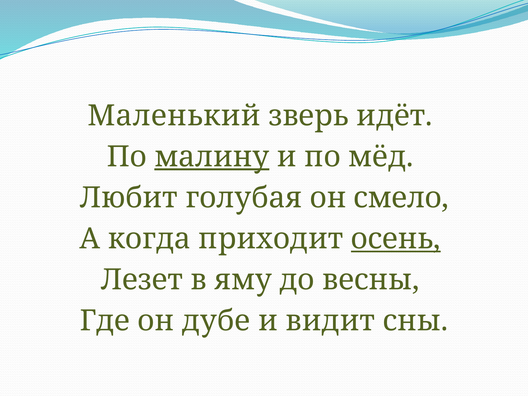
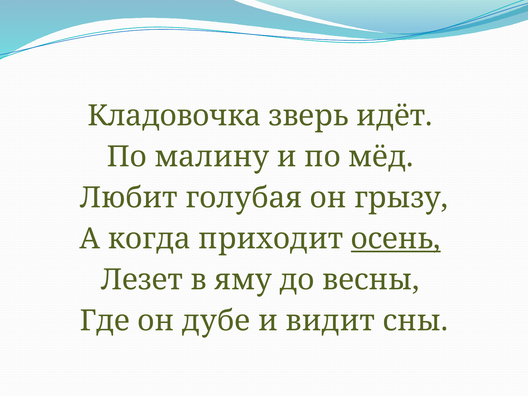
Маленький: Маленький -> Кладовочка (174, 116)
малину underline: present -> none (212, 157)
смело: смело -> грызу (401, 198)
